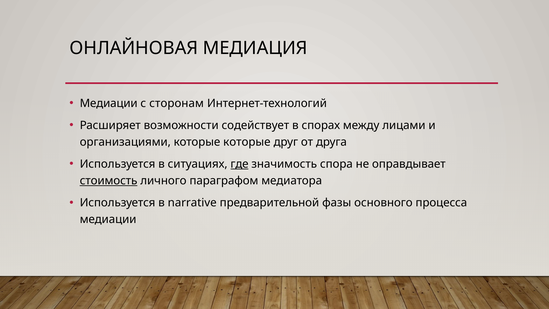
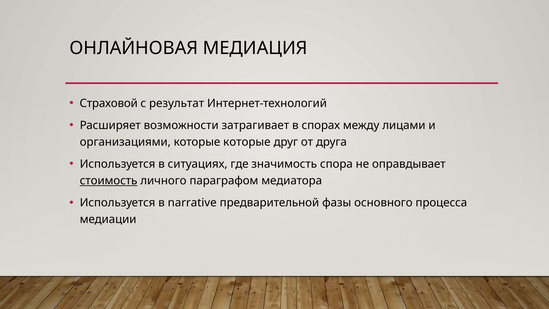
Медиации: Медиации -> Страховой (109, 103)
сторонам: сторонам -> результат (177, 103)
содействует: содействует -> затрагивает (255, 125)
где underline: present -> none (240, 164)
